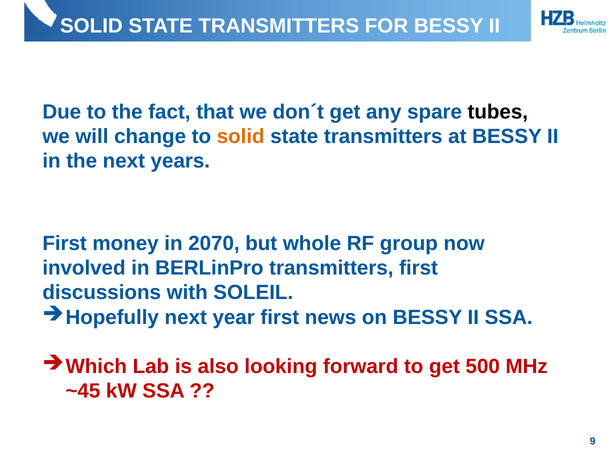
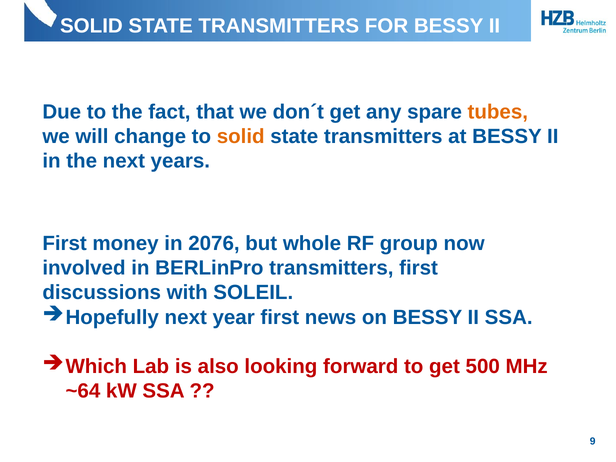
tubes colour: black -> orange (498, 112)
2070: 2070 -> 2076 (214, 243)
~45: ~45 -> ~64 (83, 391)
